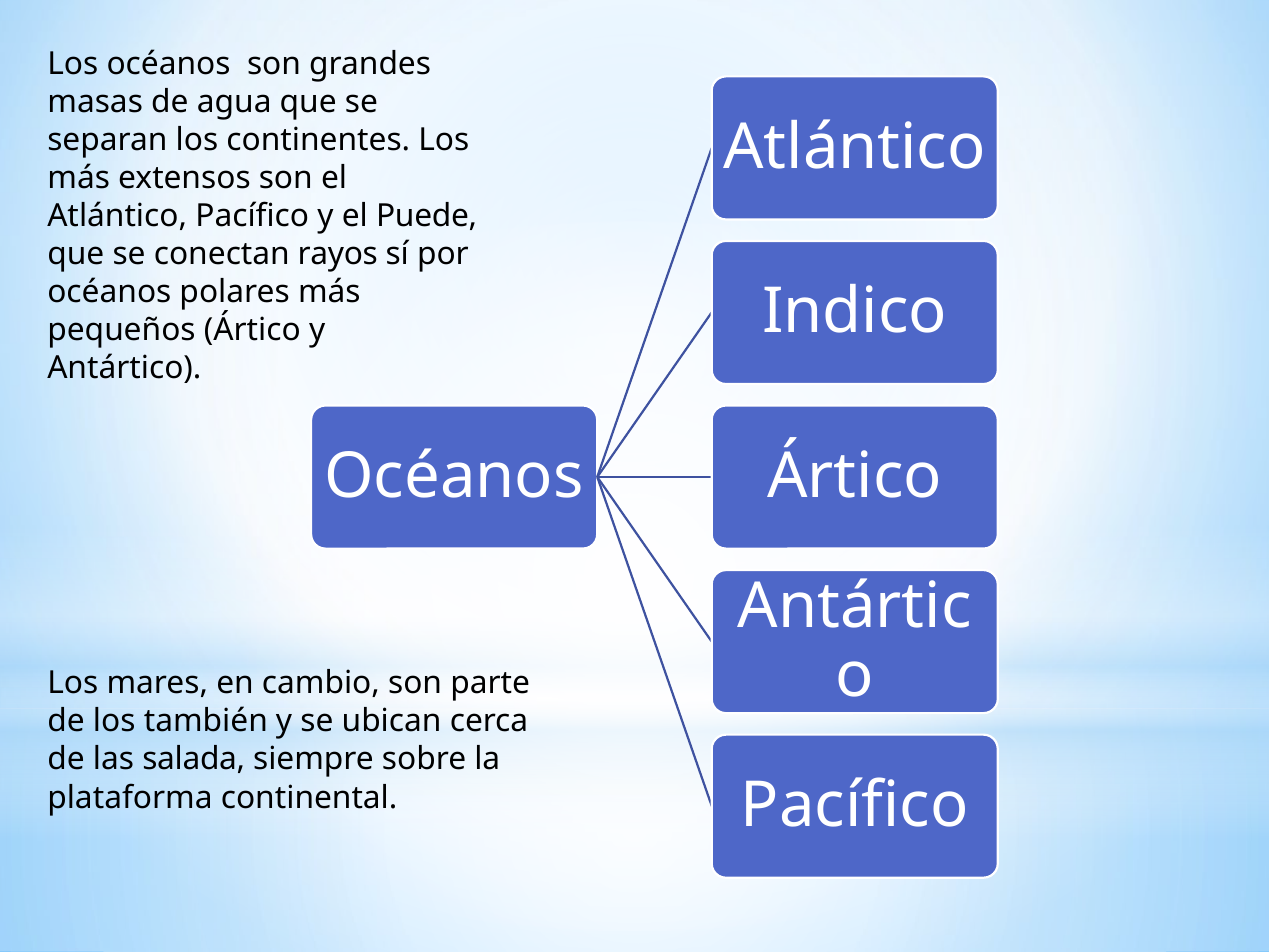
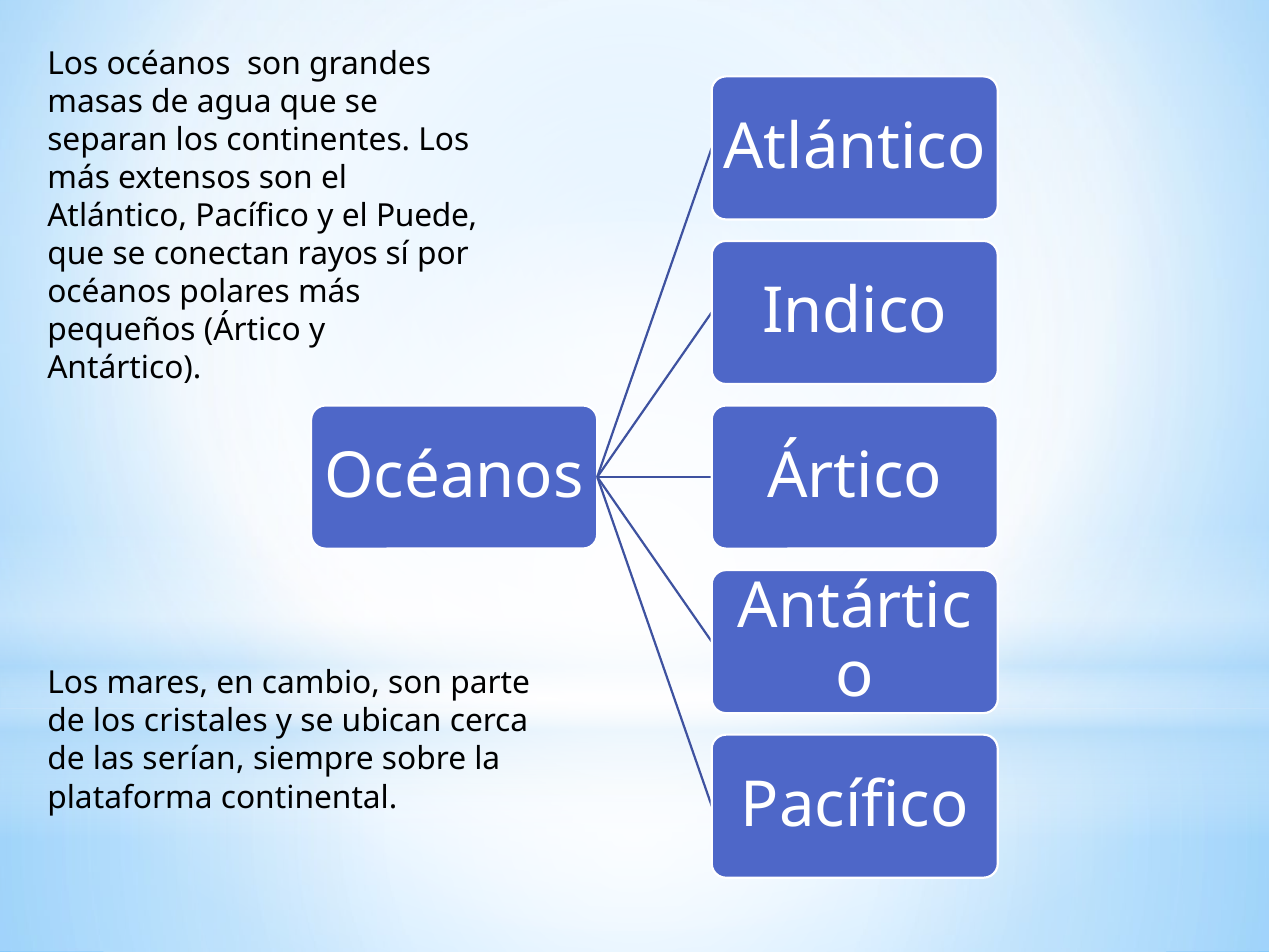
también: también -> cristales (206, 721)
salada: salada -> serían (193, 759)
